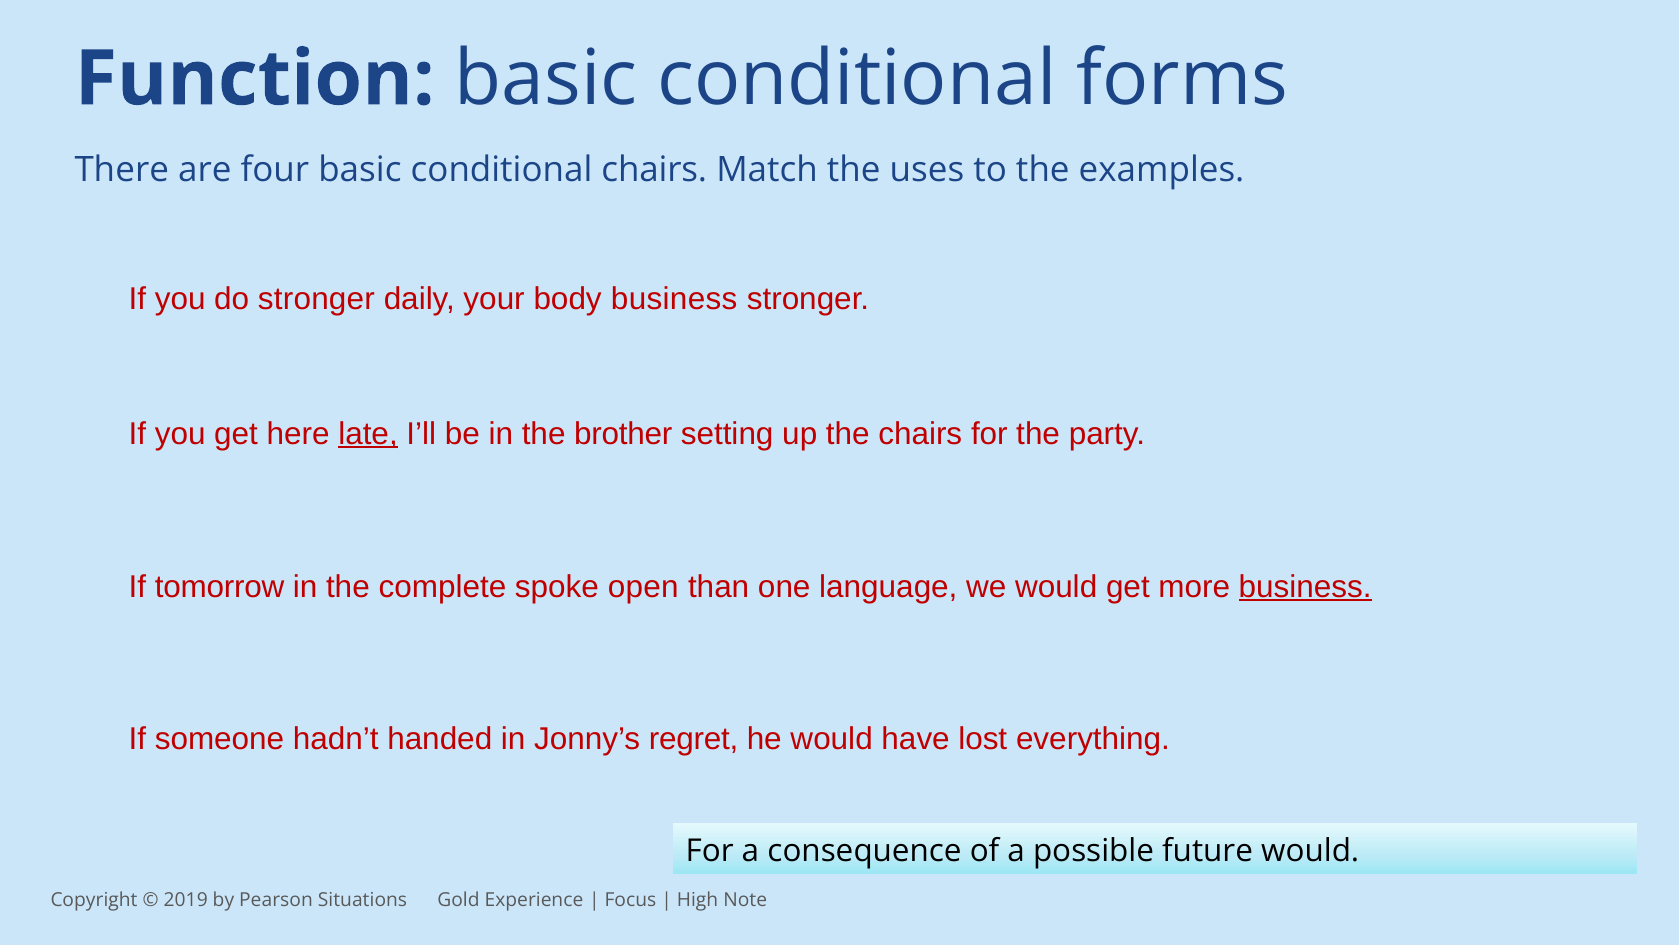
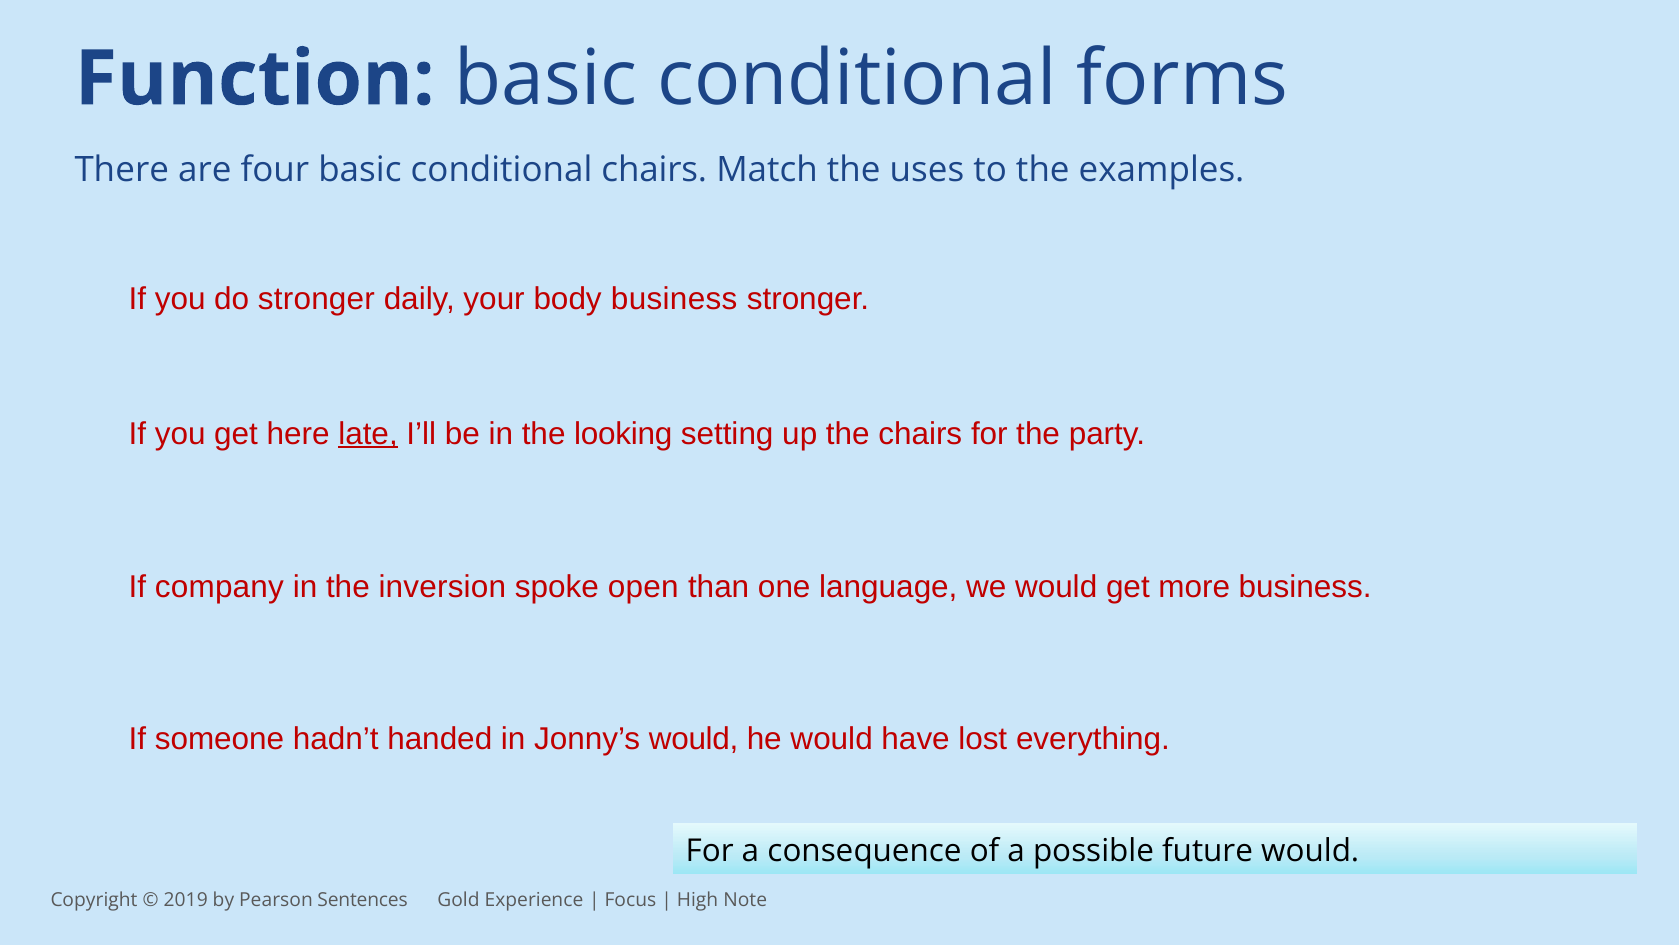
brother: brother -> looking (623, 434)
tomorrow: tomorrow -> company (219, 586)
complete: complete -> inversion (442, 586)
business underline: present -> none (1305, 586)
Jonny’s regret: regret -> would (694, 739)
Pearson Situations: Situations -> Sentences (363, 900)
